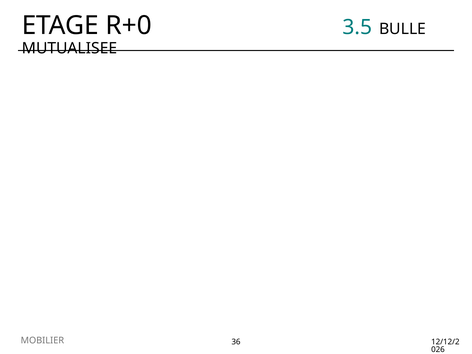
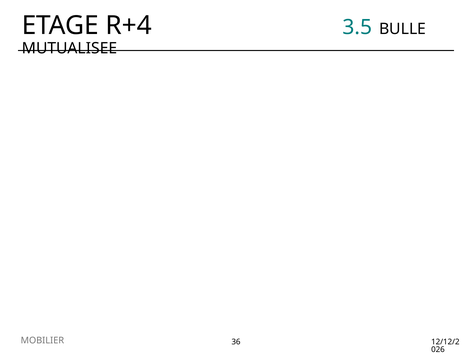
R+0: R+0 -> R+4 (129, 26)
